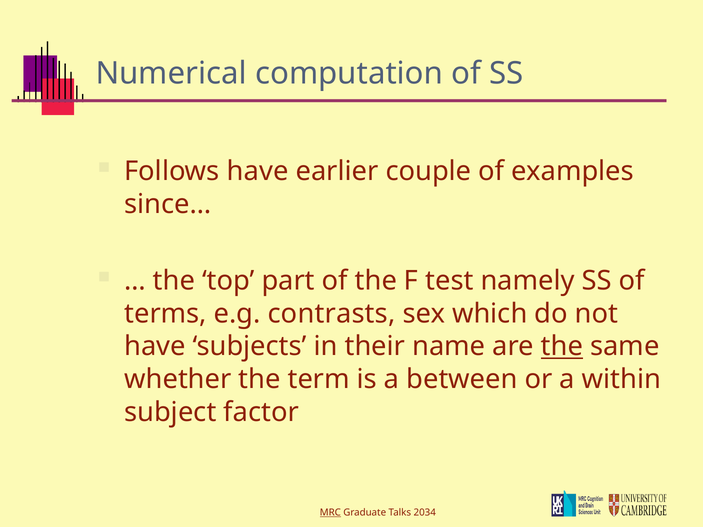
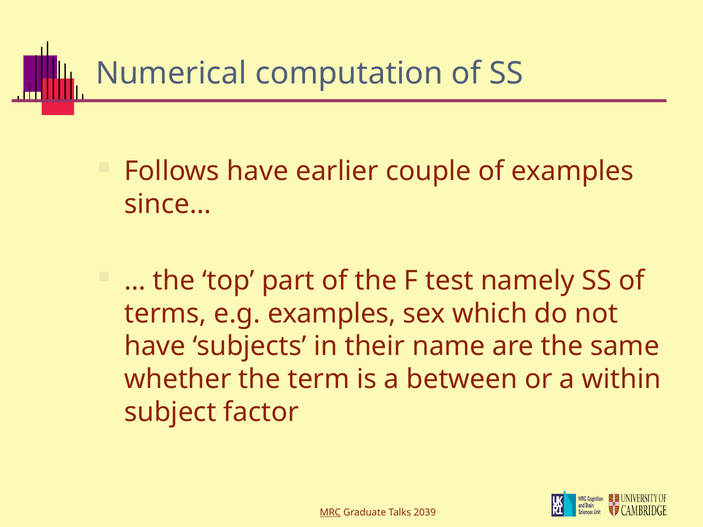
e.g contrasts: contrasts -> examples (332, 314)
the underline: present -> none (562, 347)
2034: 2034 -> 2039 (425, 513)
